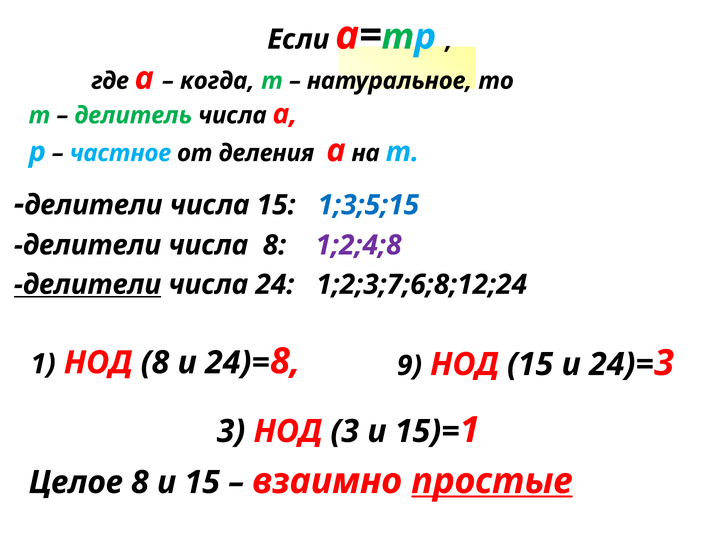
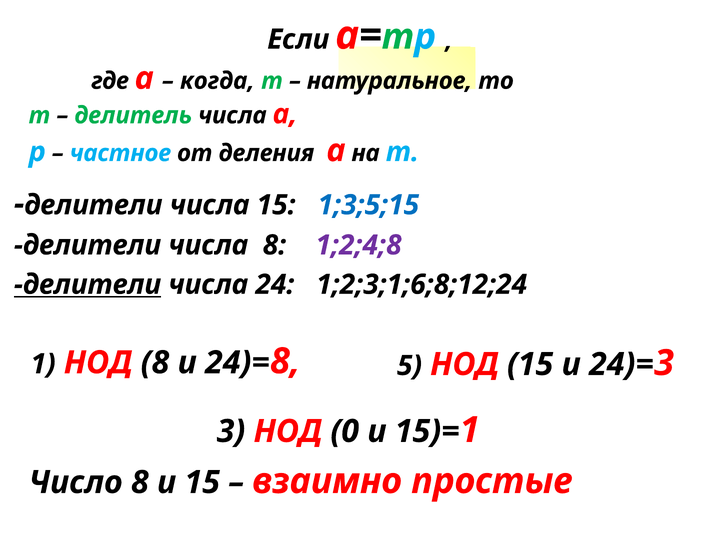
1;2;3;7;6;8;12;24: 1;2;3;7;6;8;12;24 -> 1;2;3;1;6;8;12;24 (422, 285)
9: 9 -> 5 (410, 366)
НОД 3: 3 -> 0 (345, 432)
Целое: Целое -> Число (76, 483)
простые underline: present -> none (492, 481)
